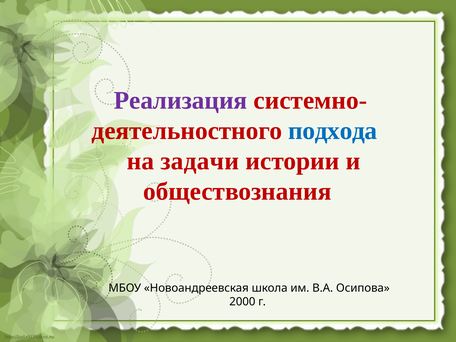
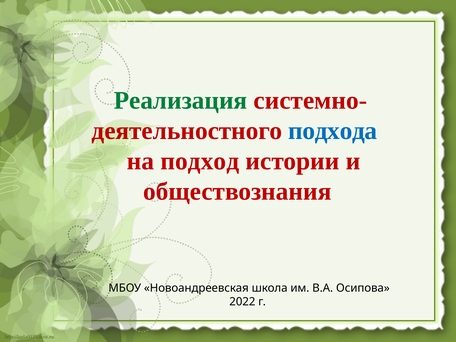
Реализация colour: purple -> green (181, 100)
задачи: задачи -> подход (200, 161)
2000: 2000 -> 2022 (242, 302)
